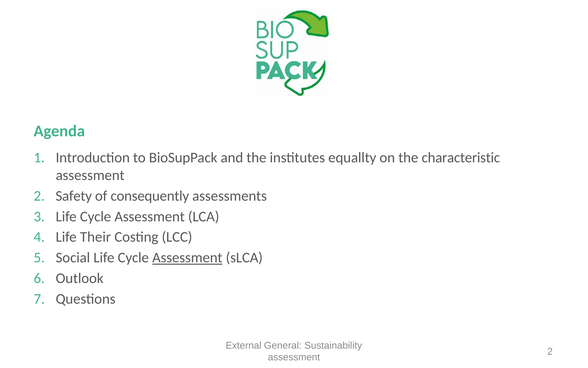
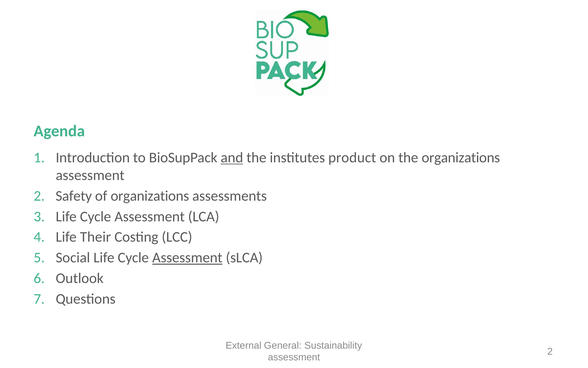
and underline: none -> present (232, 157)
equallty: equallty -> product (352, 157)
the characteristic: characteristic -> organizations (461, 157)
of consequently: consequently -> organizations (150, 196)
